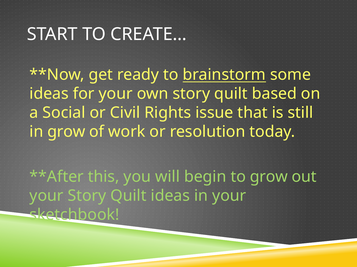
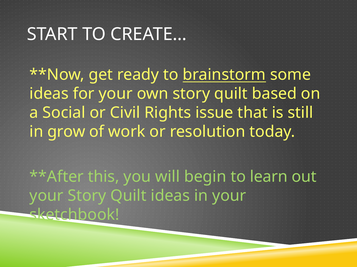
to grow: grow -> learn (269, 177)
